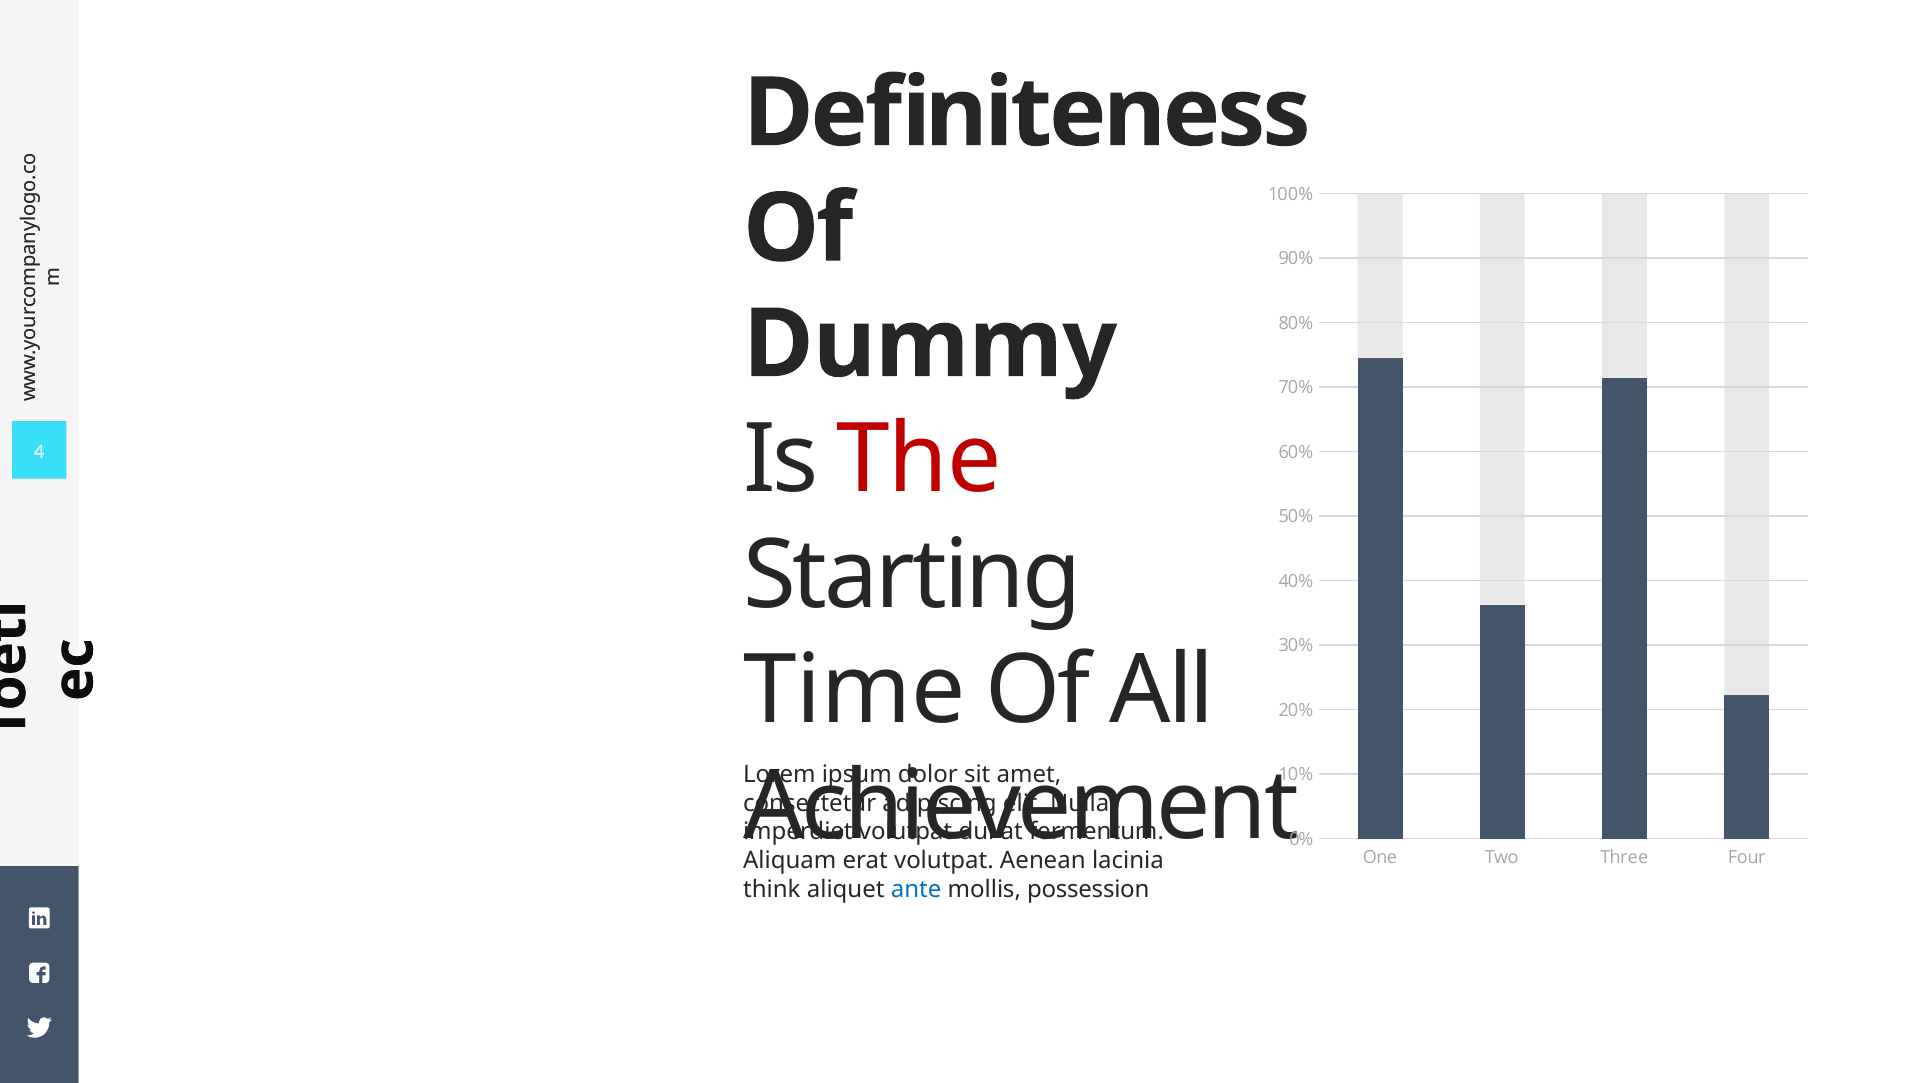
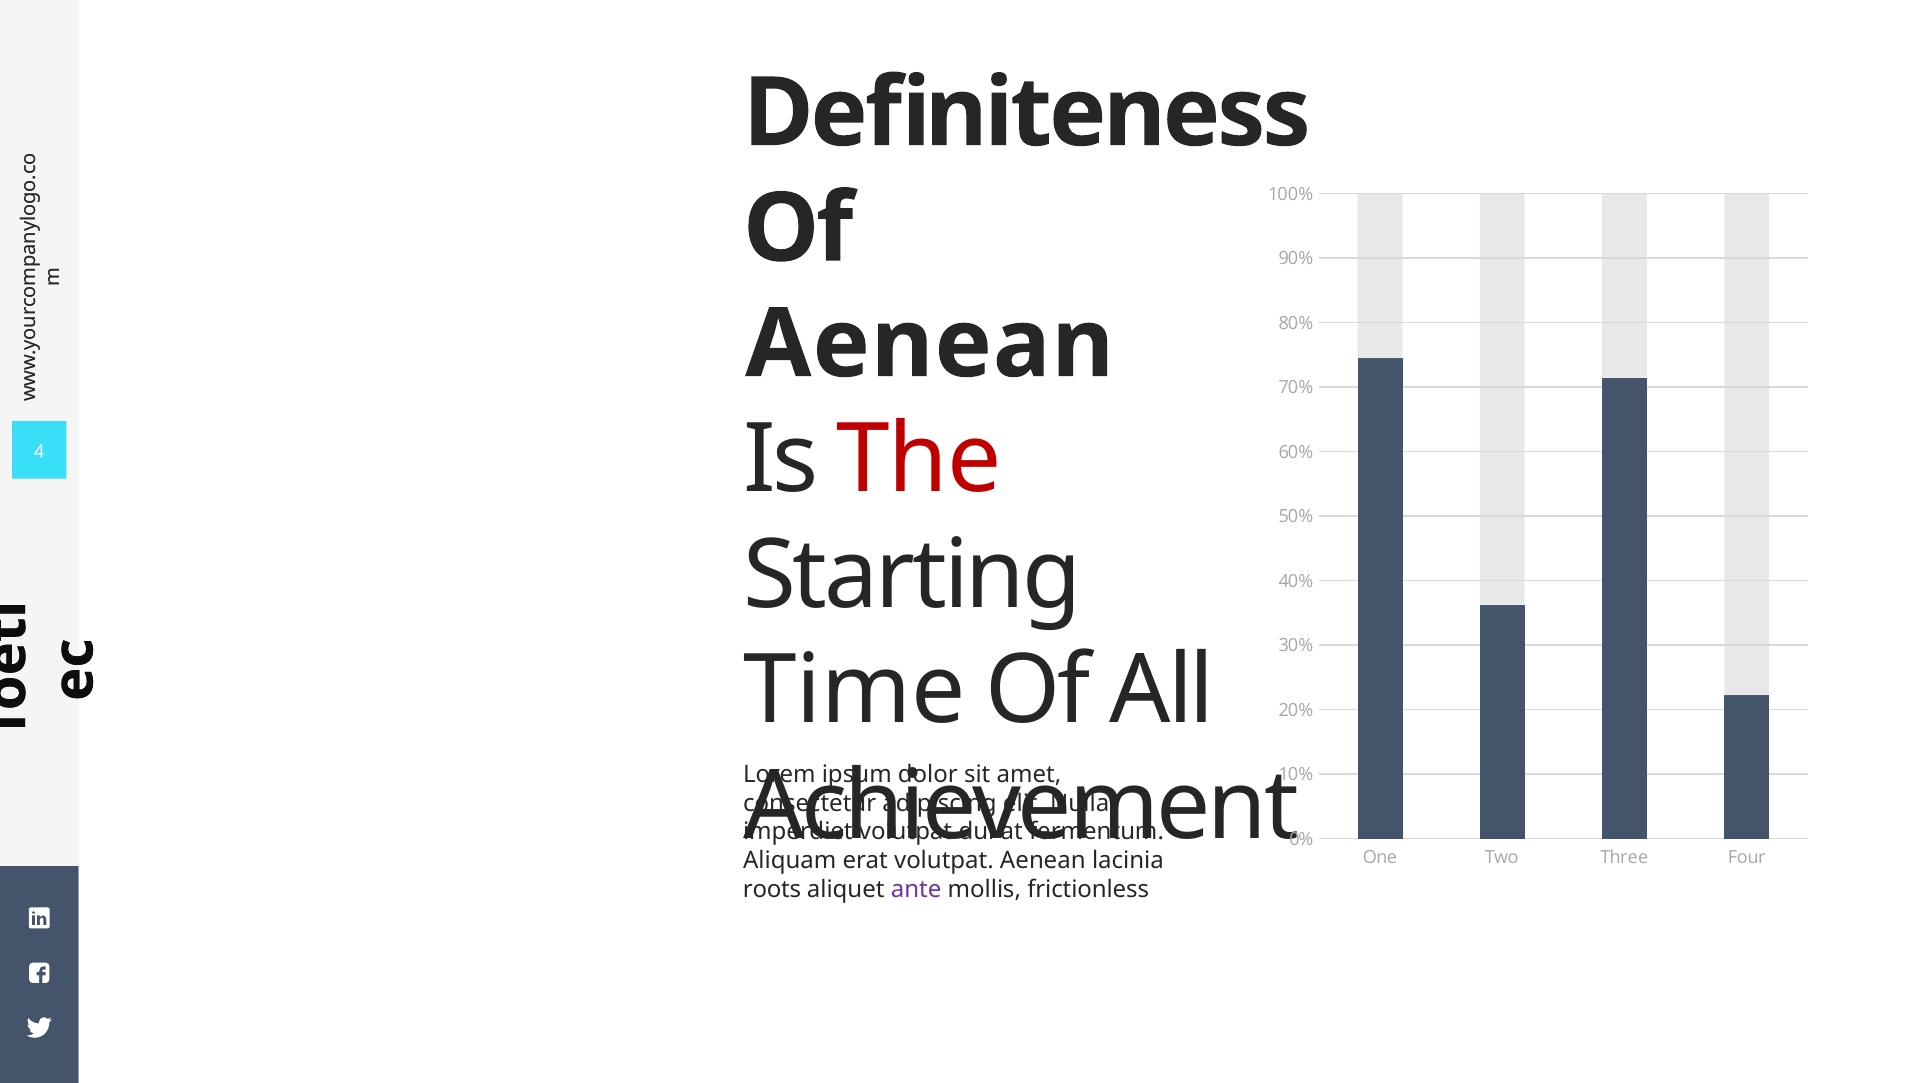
Dummy: Dummy -> Aenean (930, 344)
think: think -> roots (772, 890)
ante colour: blue -> purple (916, 890)
possession: possession -> frictionless (1088, 890)
